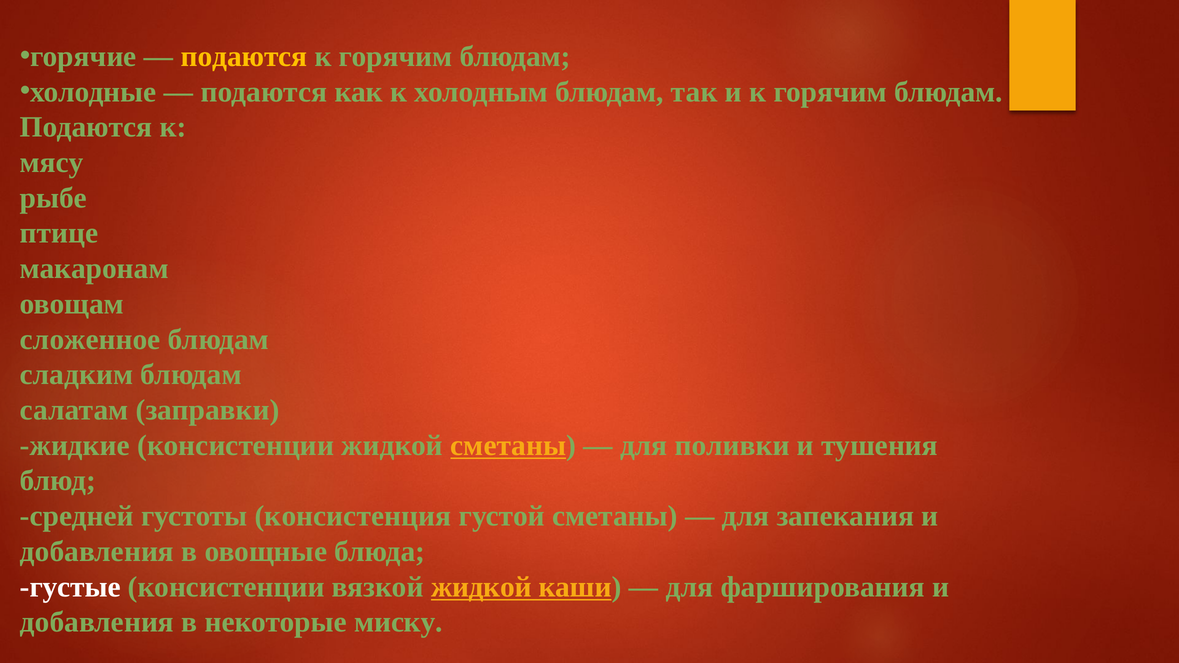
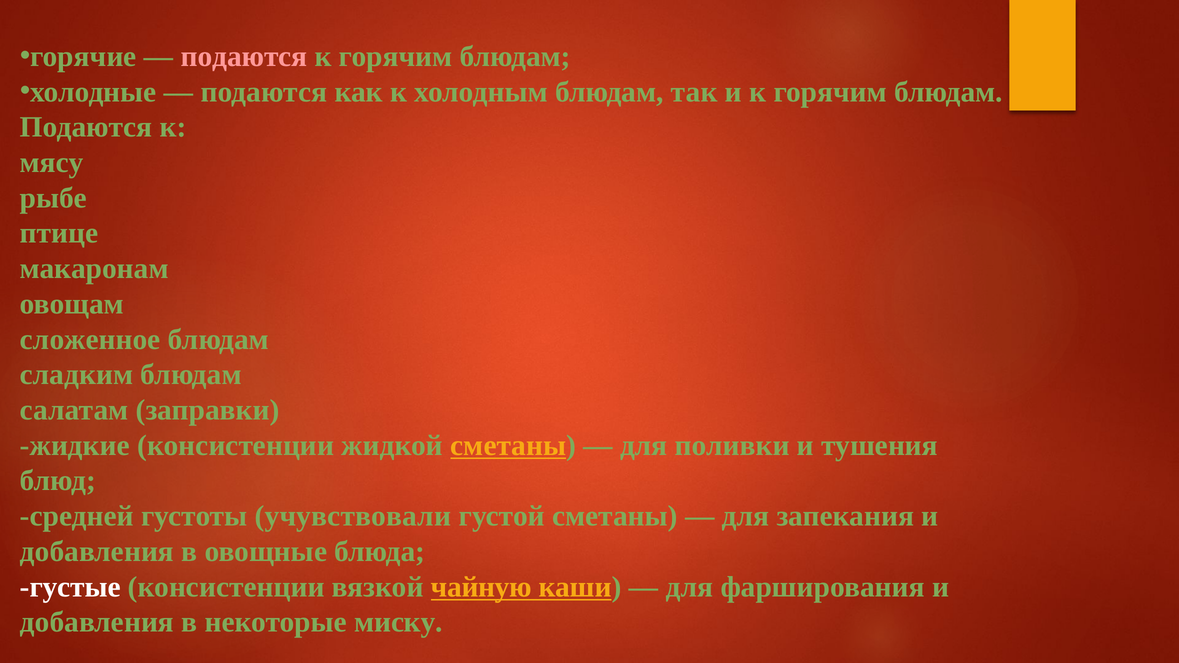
подаются colour: yellow -> pink (244, 56)
консистенция: консистенция -> учувствовали (353, 516)
вязкой жидкой: жидкой -> чайную (481, 587)
